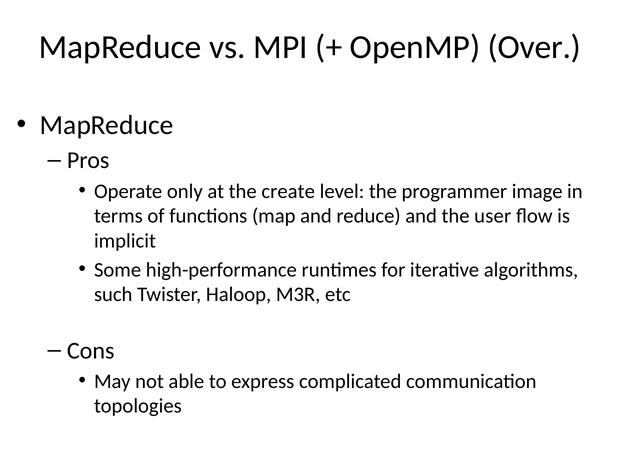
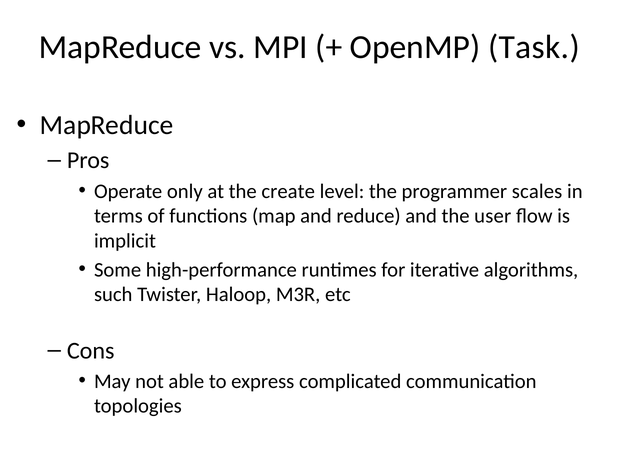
Over: Over -> Task (534, 47)
image: image -> scales (537, 191)
